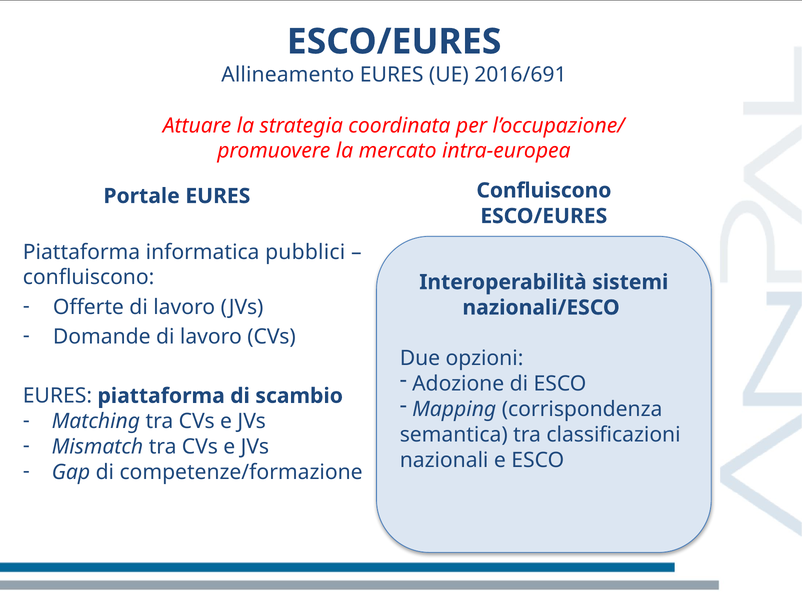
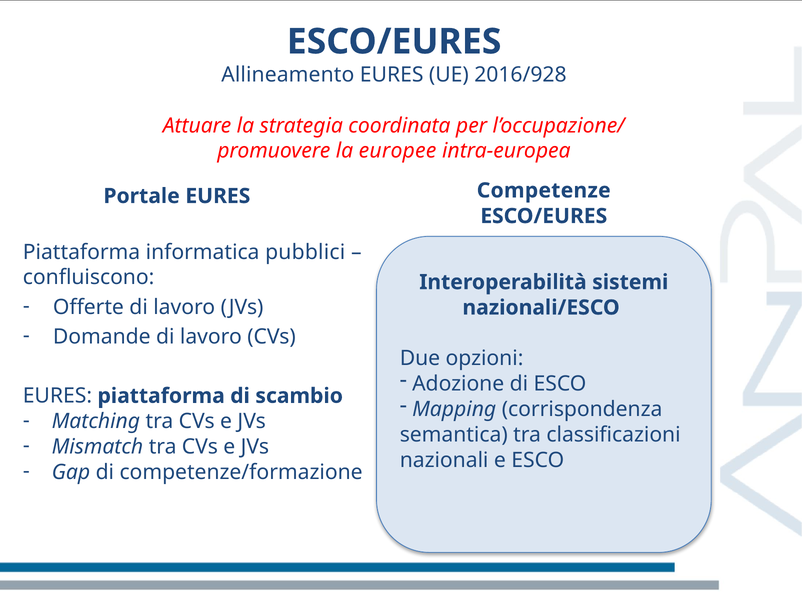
2016/691: 2016/691 -> 2016/928 (520, 75)
mercato: mercato -> europee (398, 151)
Confluiscono: Confluiscono -> Competenze (544, 190)
